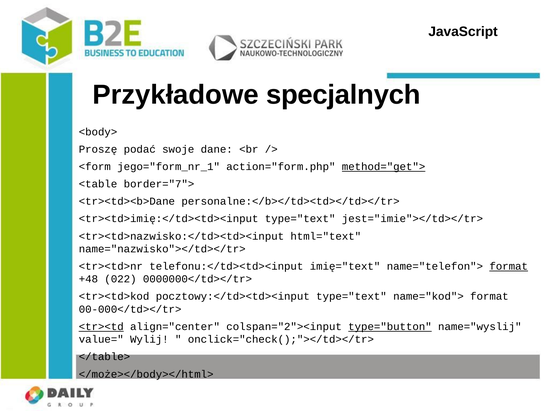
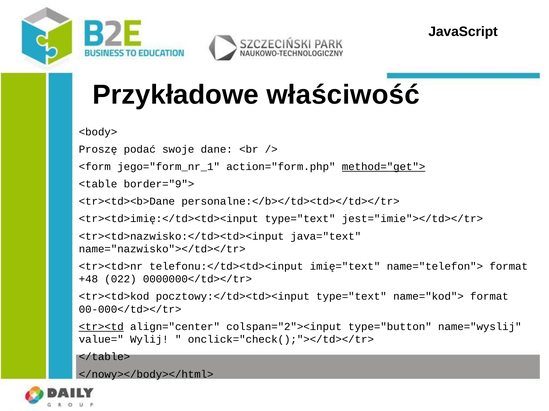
specjalnych: specjalnych -> właściwość (343, 95)
border="7">: border="7"> -> border="9"> (159, 184)
html="text: html="text -> java="text (326, 237)
format underline: present -> none (509, 267)
type="button underline: present -> none (390, 327)
</może></body></html>: </może></body></html> -> </nowy></body></html> (146, 375)
